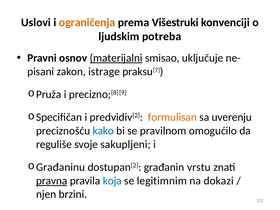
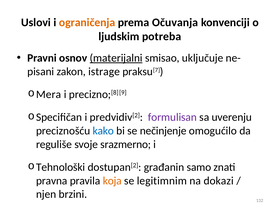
Višestruki: Višestruki -> Očuvanja (175, 23)
Pruža: Pruža -> Mera (49, 94)
formulisan colour: orange -> purple (172, 117)
pravilnom: pravilnom -> nečinjenje (163, 131)
sakupljeni: sakupljeni -> srazmerno (126, 144)
Građaninu: Građaninu -> Tehnološki (61, 167)
vrstu: vrstu -> samo (199, 167)
pravna underline: present -> none (52, 181)
koja colour: blue -> orange (112, 181)
